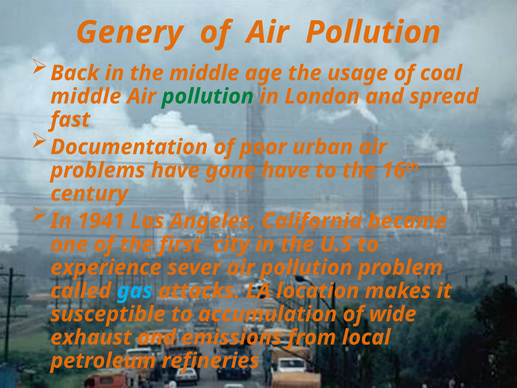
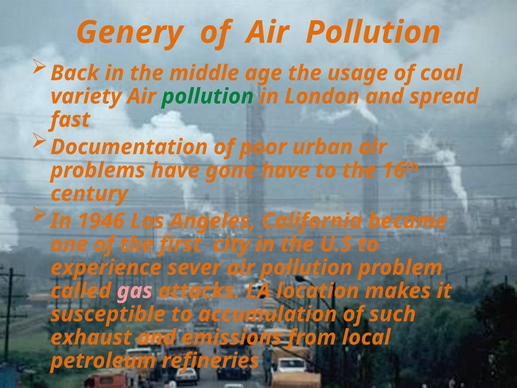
middle: middle -> variety (86, 96)
1941: 1941 -> 1946 (101, 221)
gas colour: light blue -> pink (135, 291)
wide: wide -> such (393, 314)
